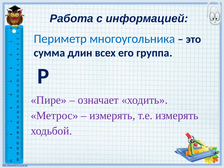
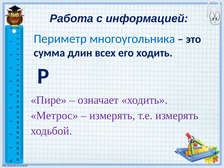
его группа: группа -> ходить (154, 53)
